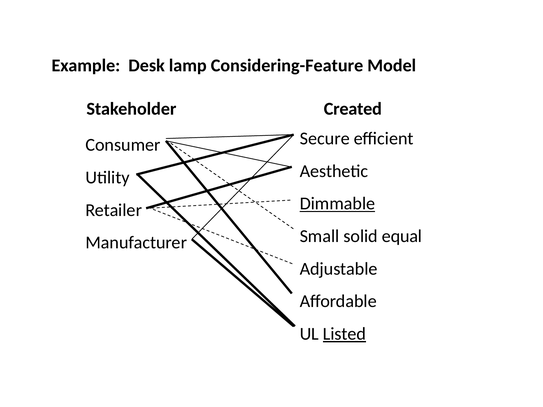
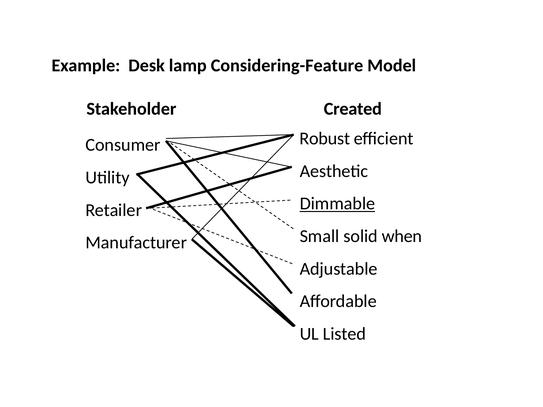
Secure: Secure -> Robust (325, 139)
equal: equal -> when (402, 236)
Listed underline: present -> none (344, 334)
